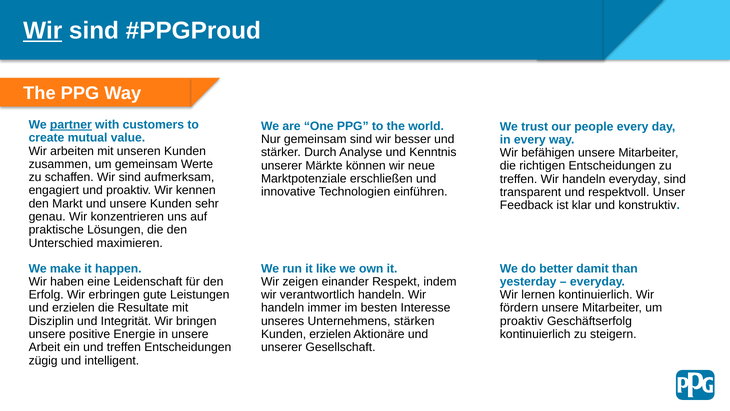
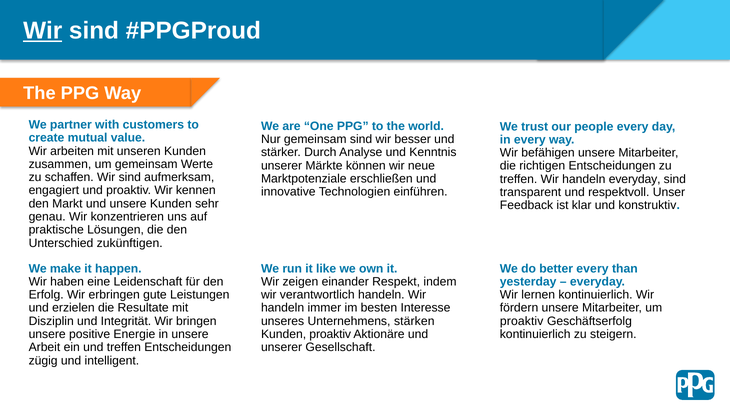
partner underline: present -> none (71, 125)
maximieren: maximieren -> zukünftigen (130, 243)
better damit: damit -> every (592, 268)
Kunden erzielen: erzielen -> proaktiv (330, 334)
